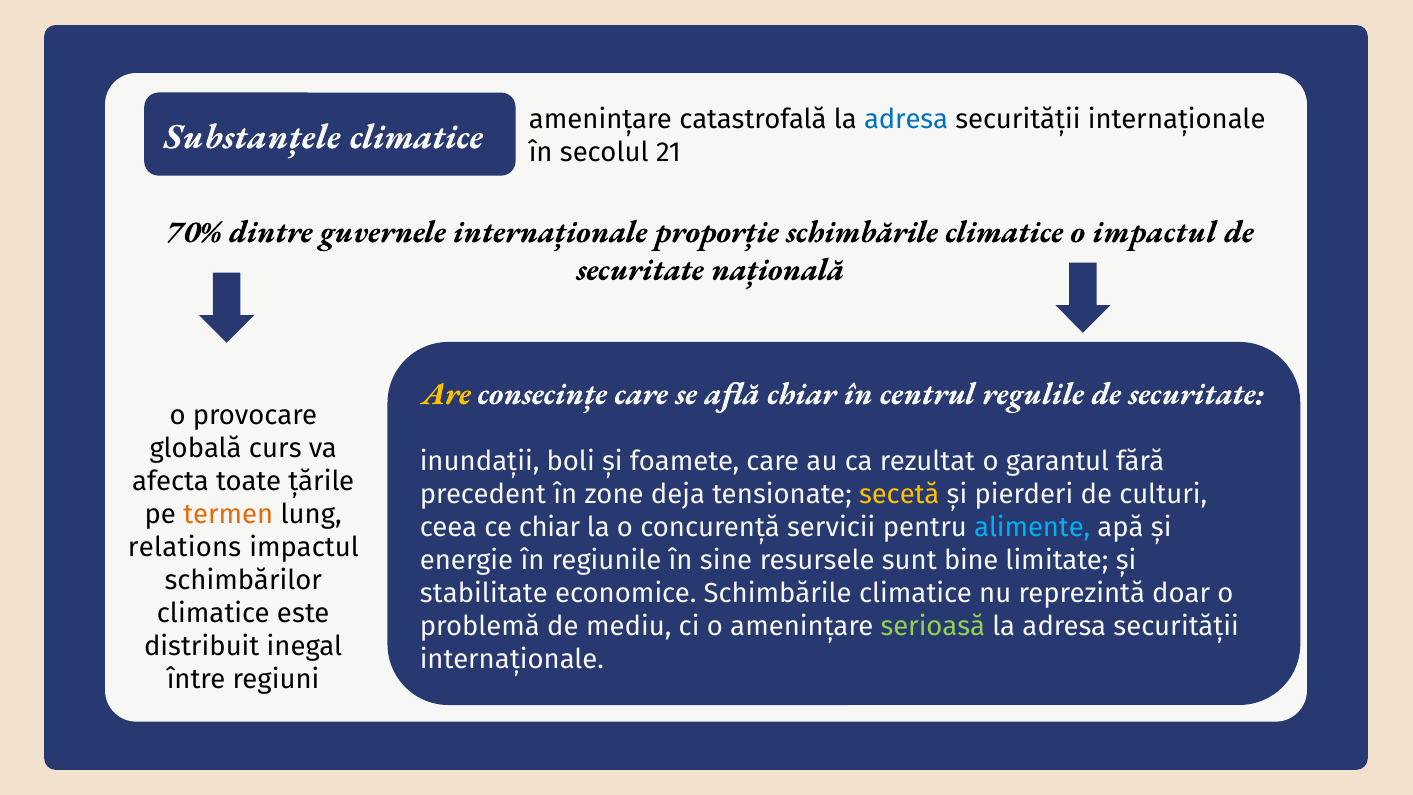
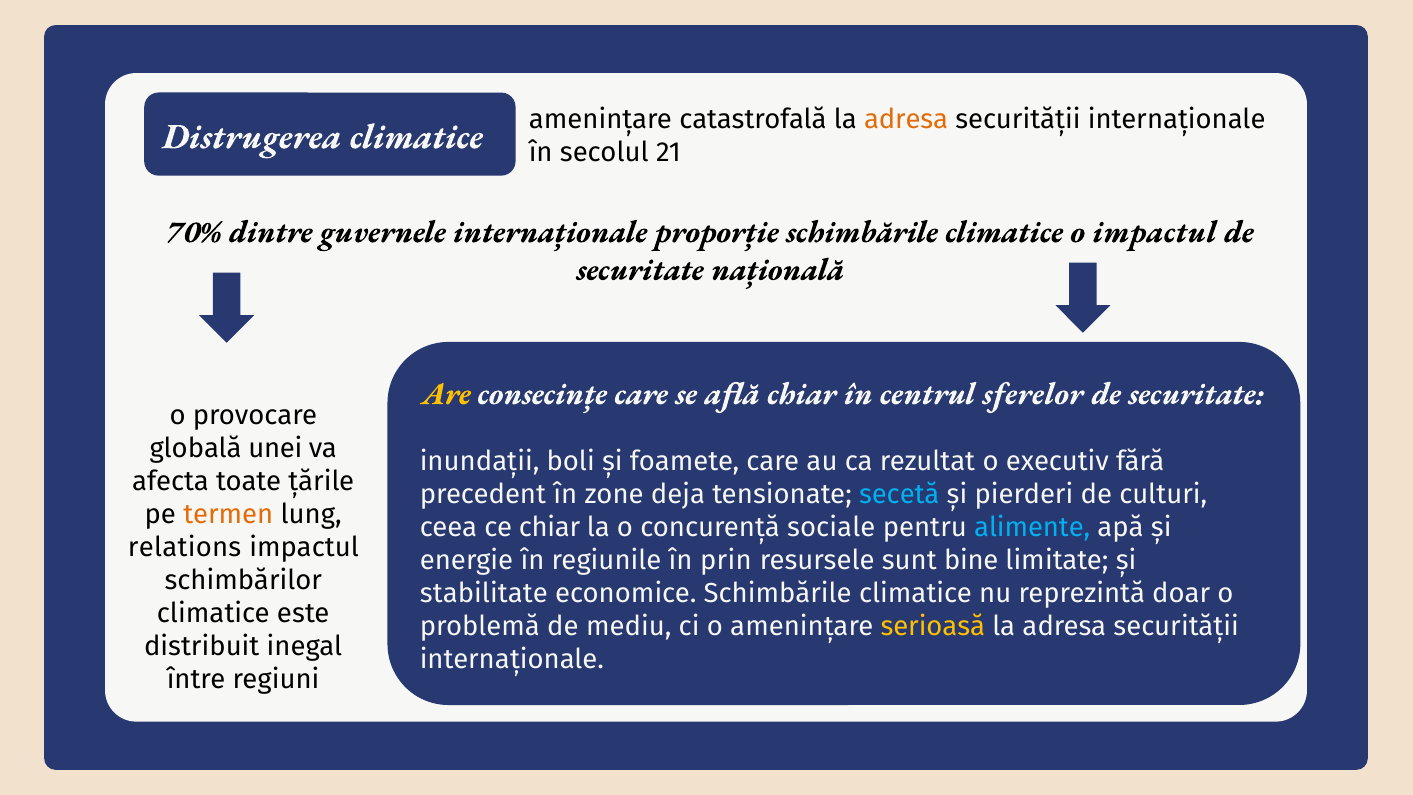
adresa colour: blue -> orange (906, 119)
Substanțele: Substanțele -> Distrugerea (252, 136)
regulile: regulile -> sferelor (1033, 394)
curs: curs -> unei (275, 449)
garantul: garantul -> executiv (1057, 462)
secetă colour: yellow -> light blue (899, 495)
servicii: servicii -> sociale (831, 528)
sine: sine -> prin (726, 561)
serioasă colour: light green -> yellow (933, 627)
